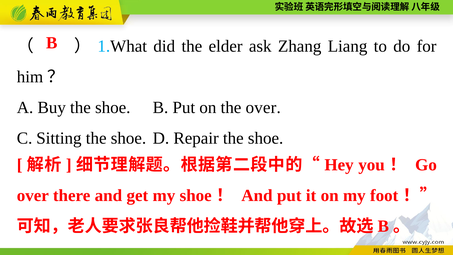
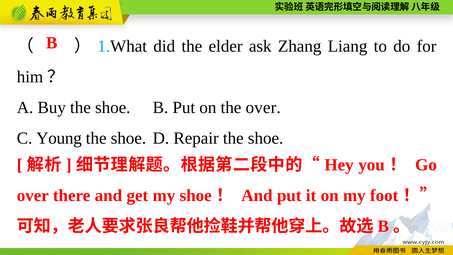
Sitting: Sitting -> Young (59, 138)
